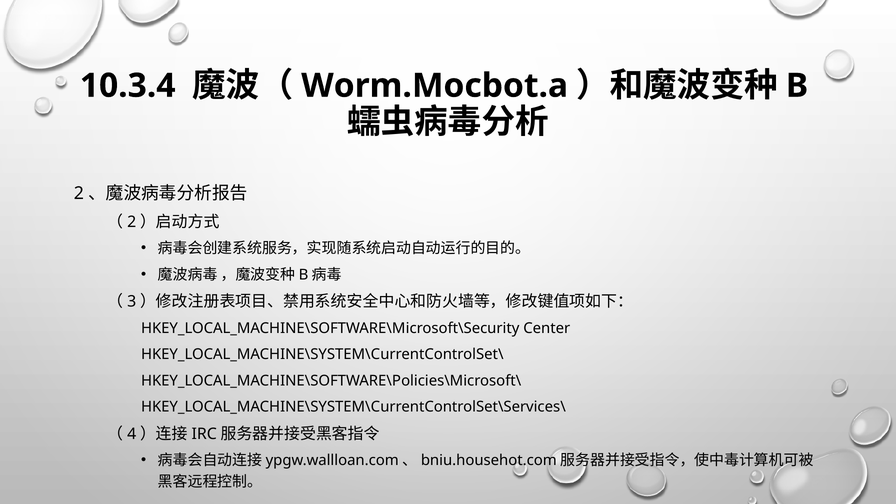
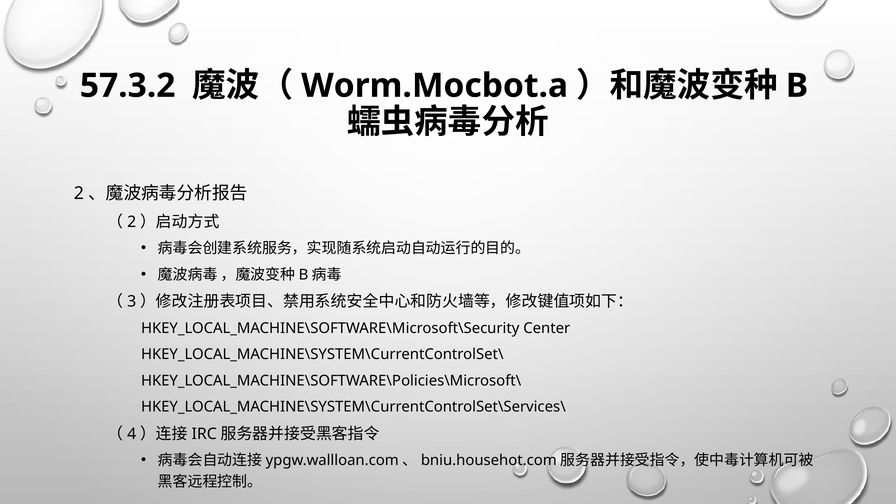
10.3.4: 10.3.4 -> 57.3.2 (128, 86)
